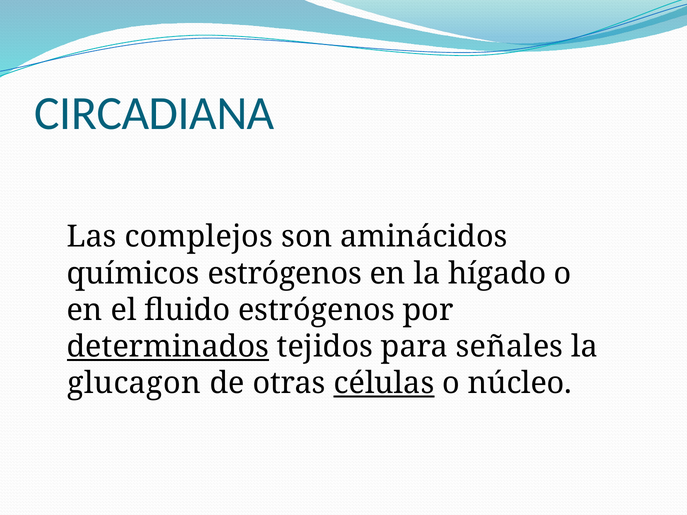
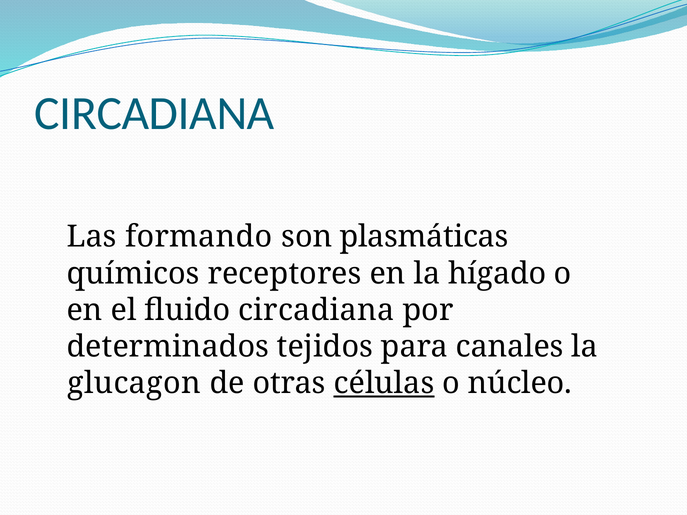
complejos: complejos -> formando (199, 237)
aminácidos: aminácidos -> plasmáticas (424, 237)
químicos estrógenos: estrógenos -> receptores (285, 274)
fluido estrógenos: estrógenos -> circadiana (316, 310)
determinados underline: present -> none (168, 347)
señales: señales -> canales (510, 347)
